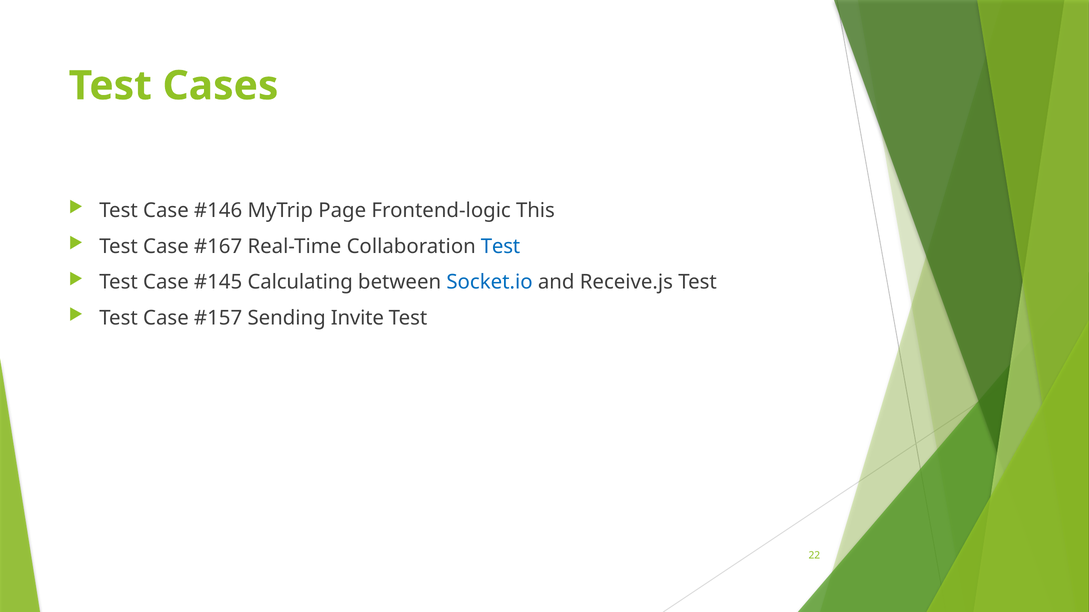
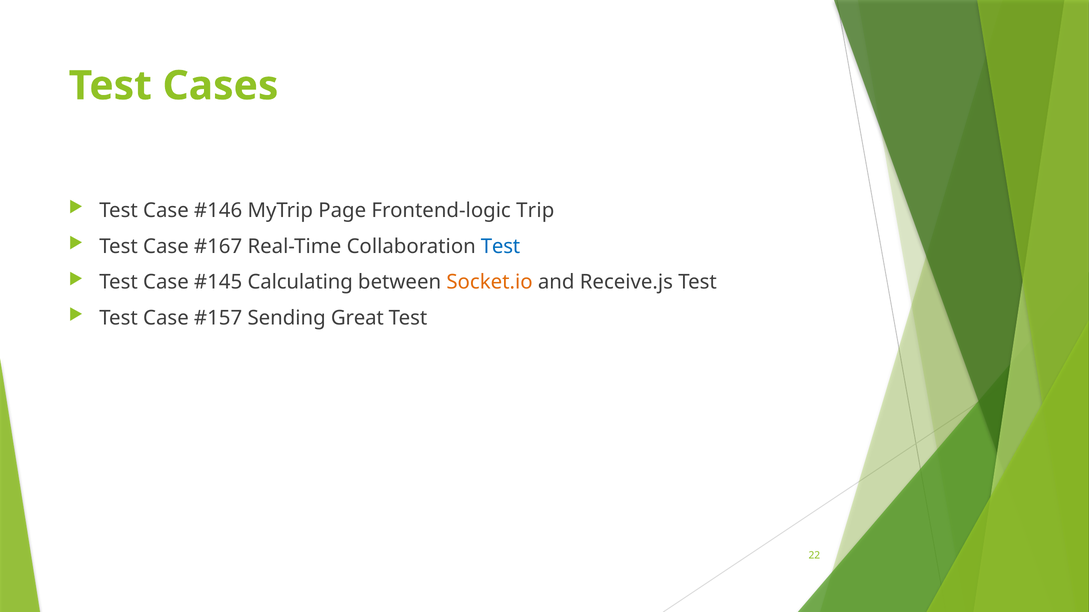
This: This -> Trip (535, 211)
Socket.io colour: blue -> orange (490, 282)
Invite: Invite -> Great (357, 318)
